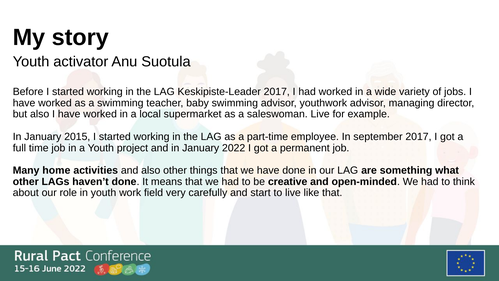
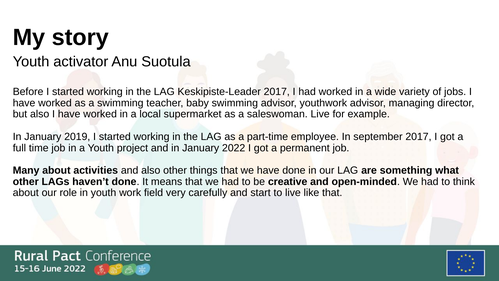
2015: 2015 -> 2019 (77, 137)
Many home: home -> about (56, 170)
